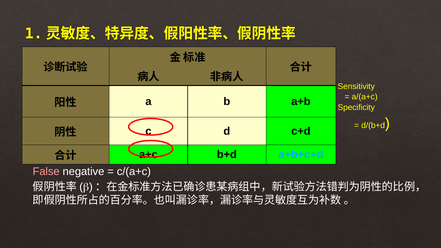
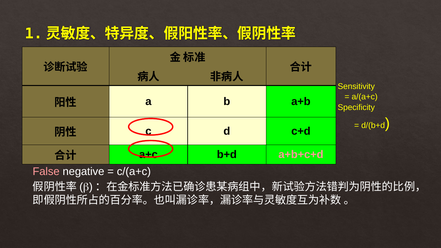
a+b+c+d colour: light blue -> pink (301, 155)
